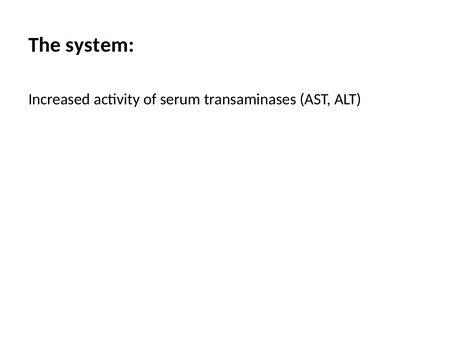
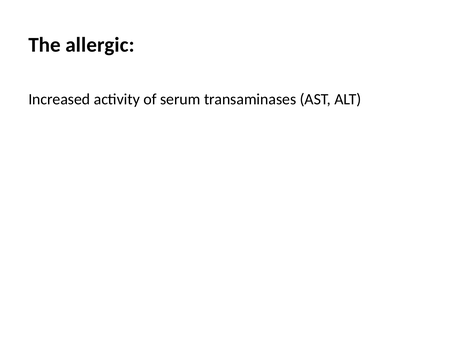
system: system -> allergic (100, 45)
